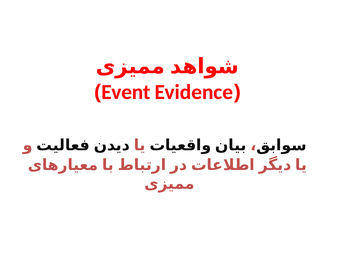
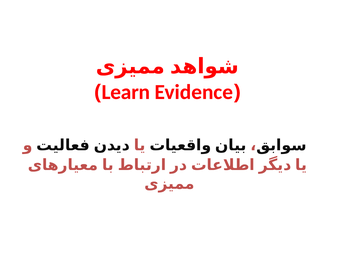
Event: Event -> Learn (126, 92)
